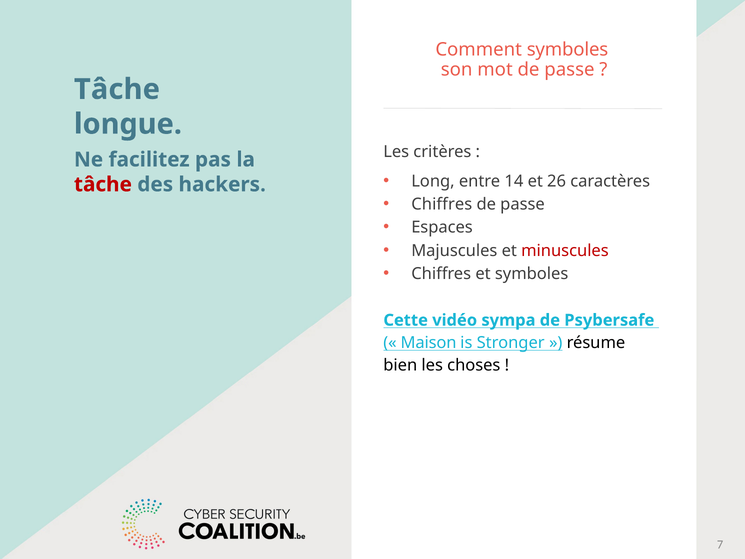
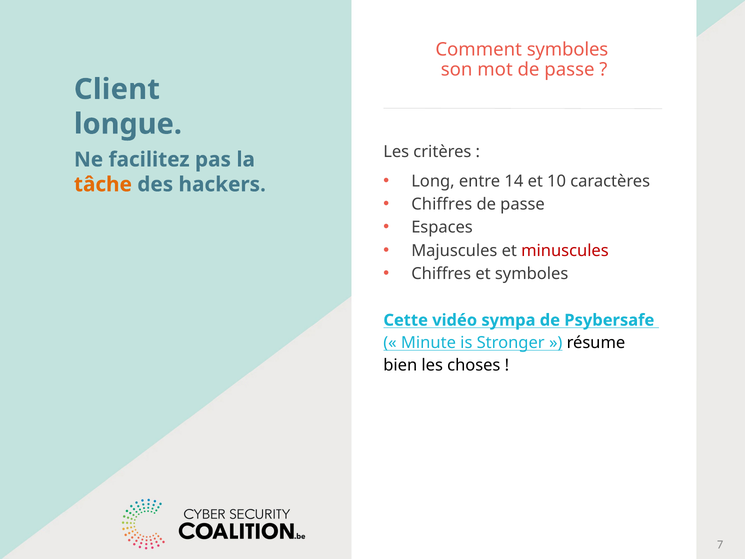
Tâche: Tâche -> Client (117, 89)
26: 26 -> 10 (557, 181)
tâche colour: red -> orange (103, 184)
Maison: Maison -> Minute (428, 343)
